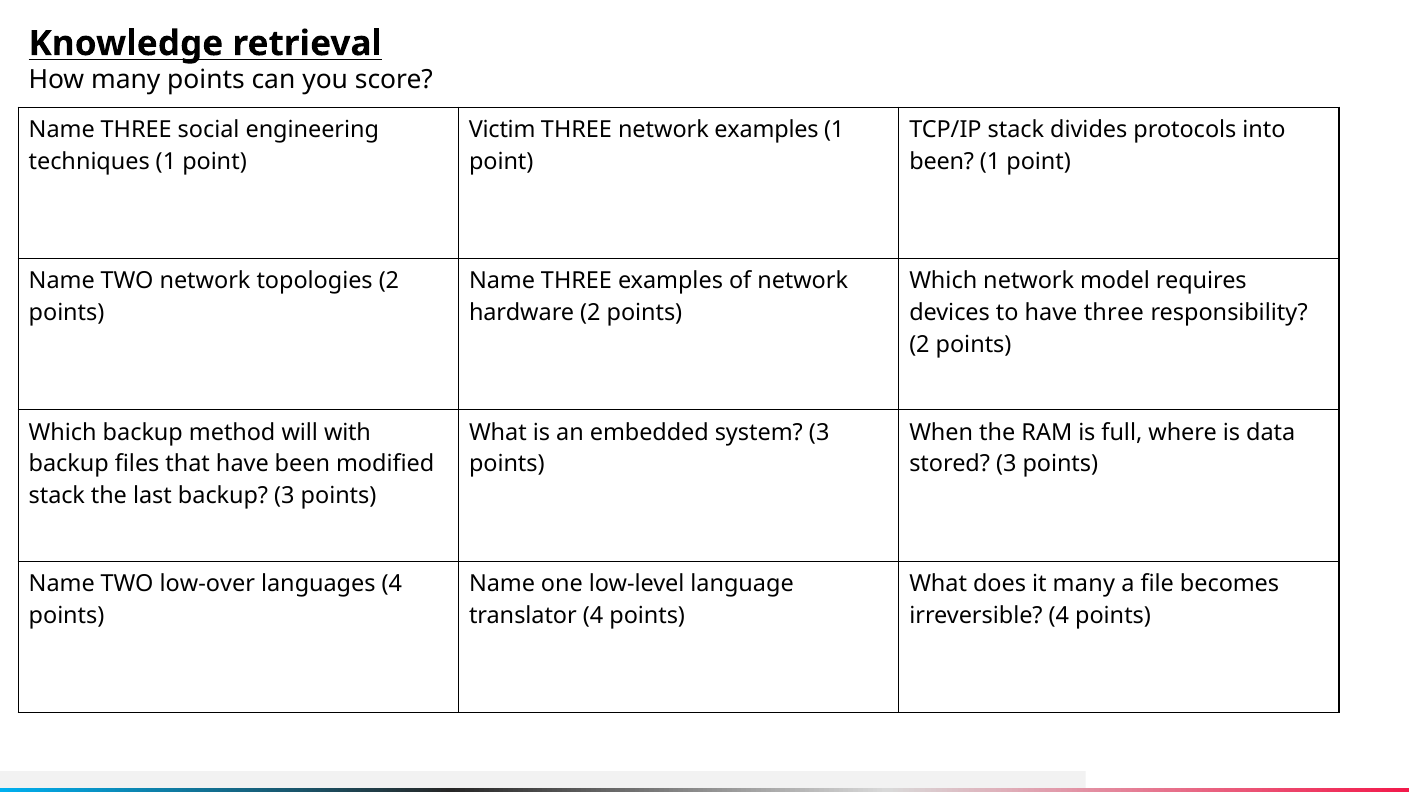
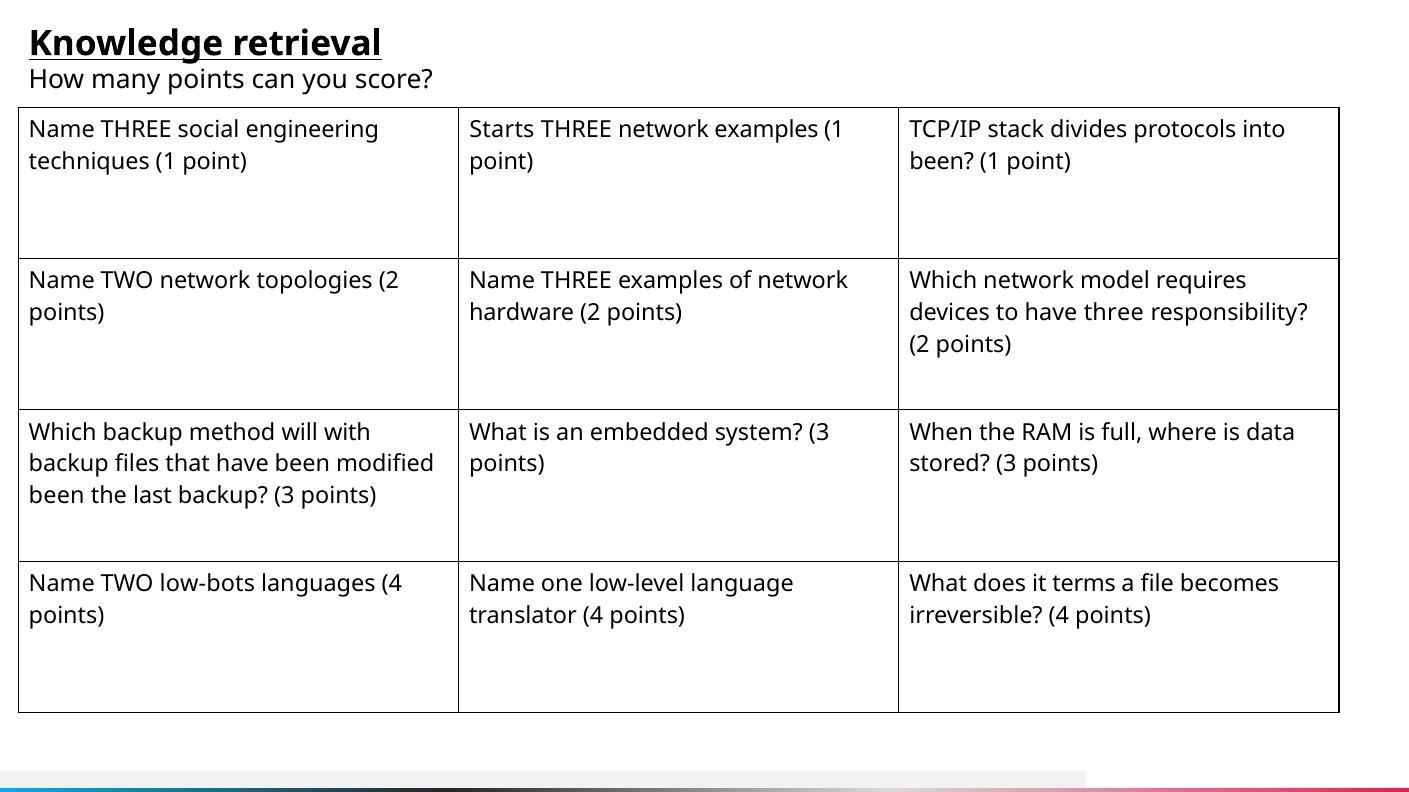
Victim: Victim -> Starts (502, 130)
stack: stack -> been (57, 496)
low-over: low-over -> low-bots (207, 584)
it many: many -> terms (1084, 584)
